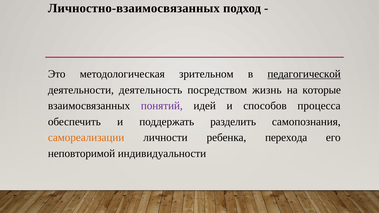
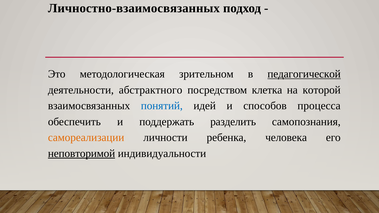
деятельность: деятельность -> абстрактного (151, 90)
жизнь: жизнь -> клетка (267, 90)
которые: которые -> которой (322, 90)
понятий colour: purple -> blue (162, 106)
перехода: перехода -> человека (286, 138)
неповторимой underline: none -> present (82, 154)
